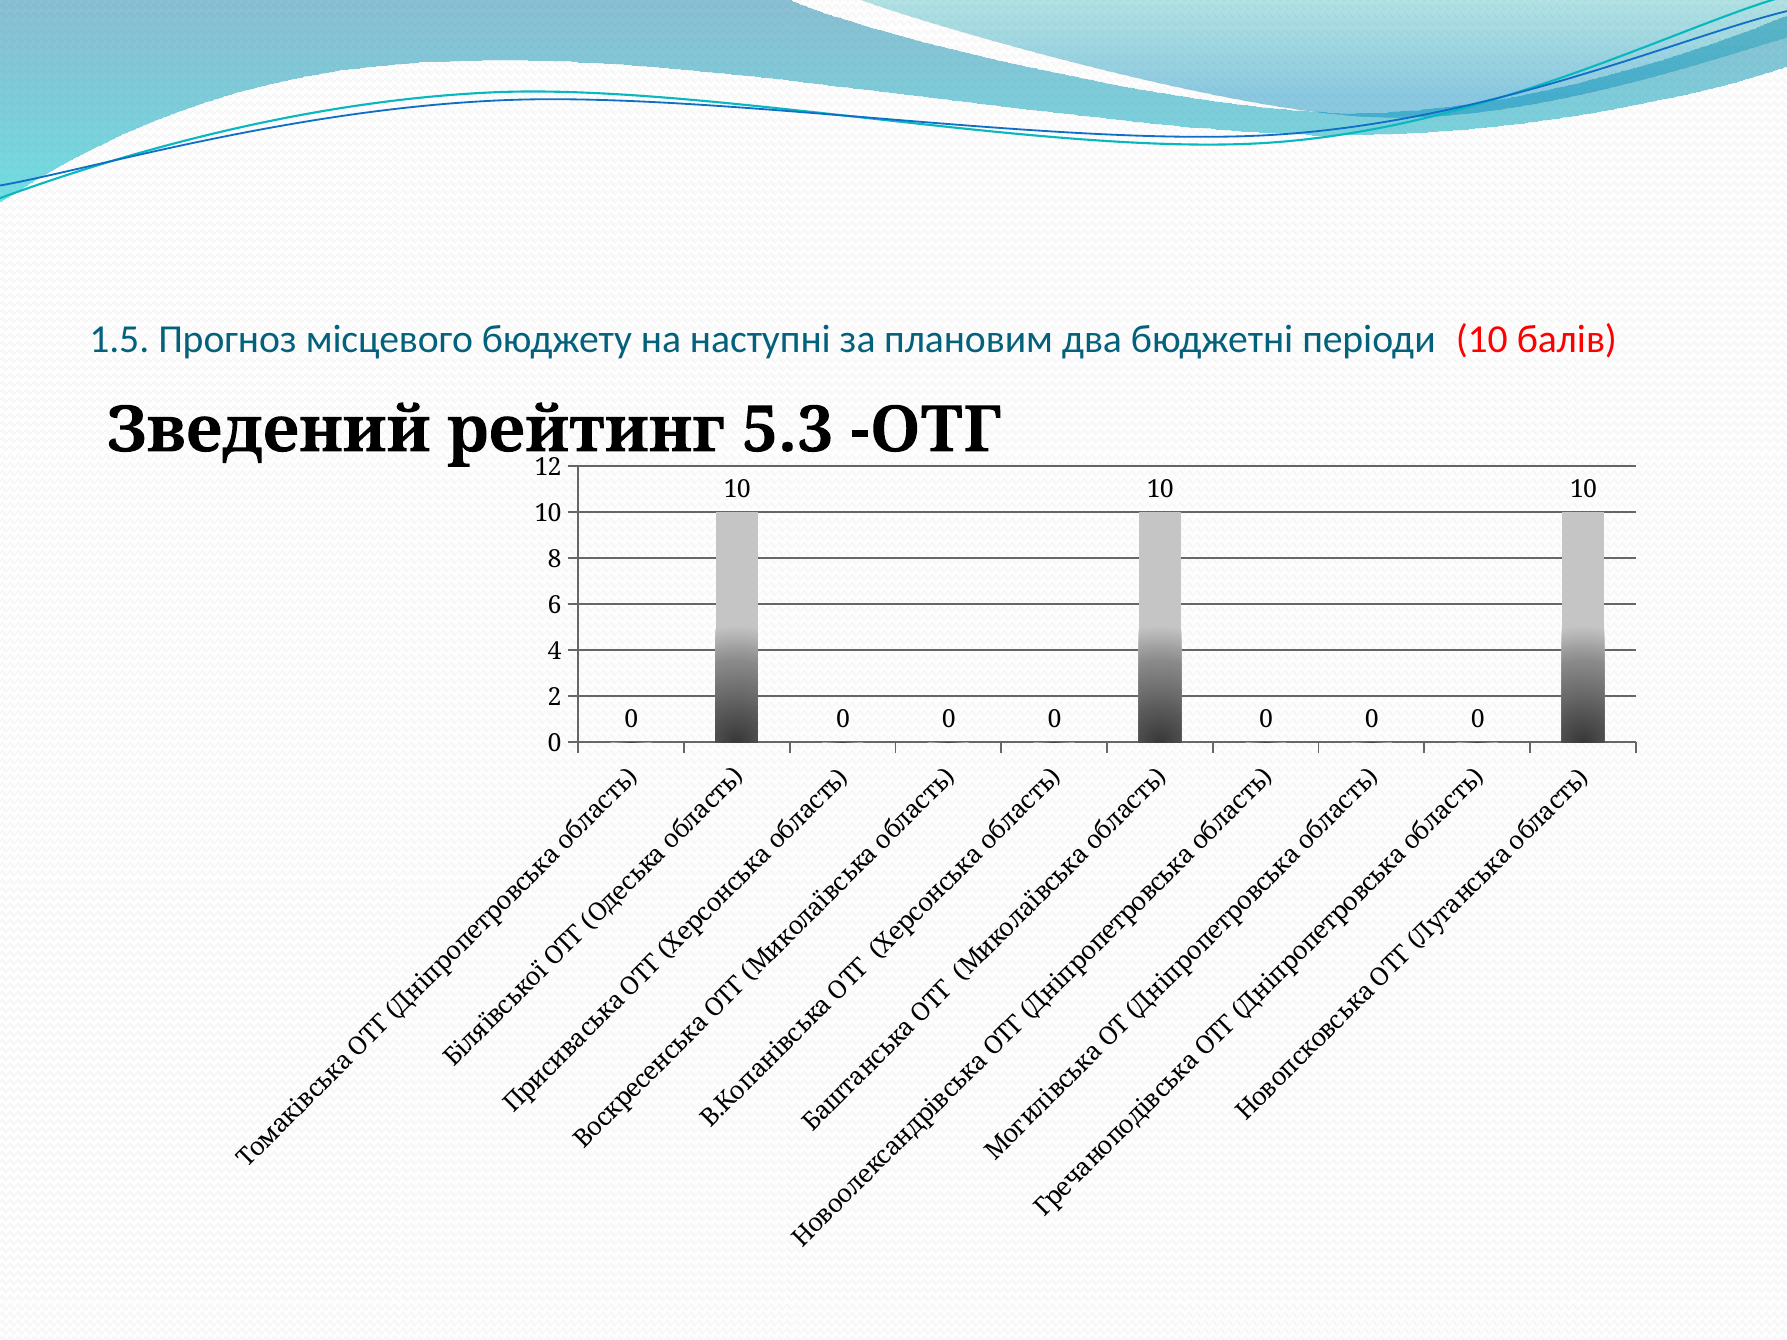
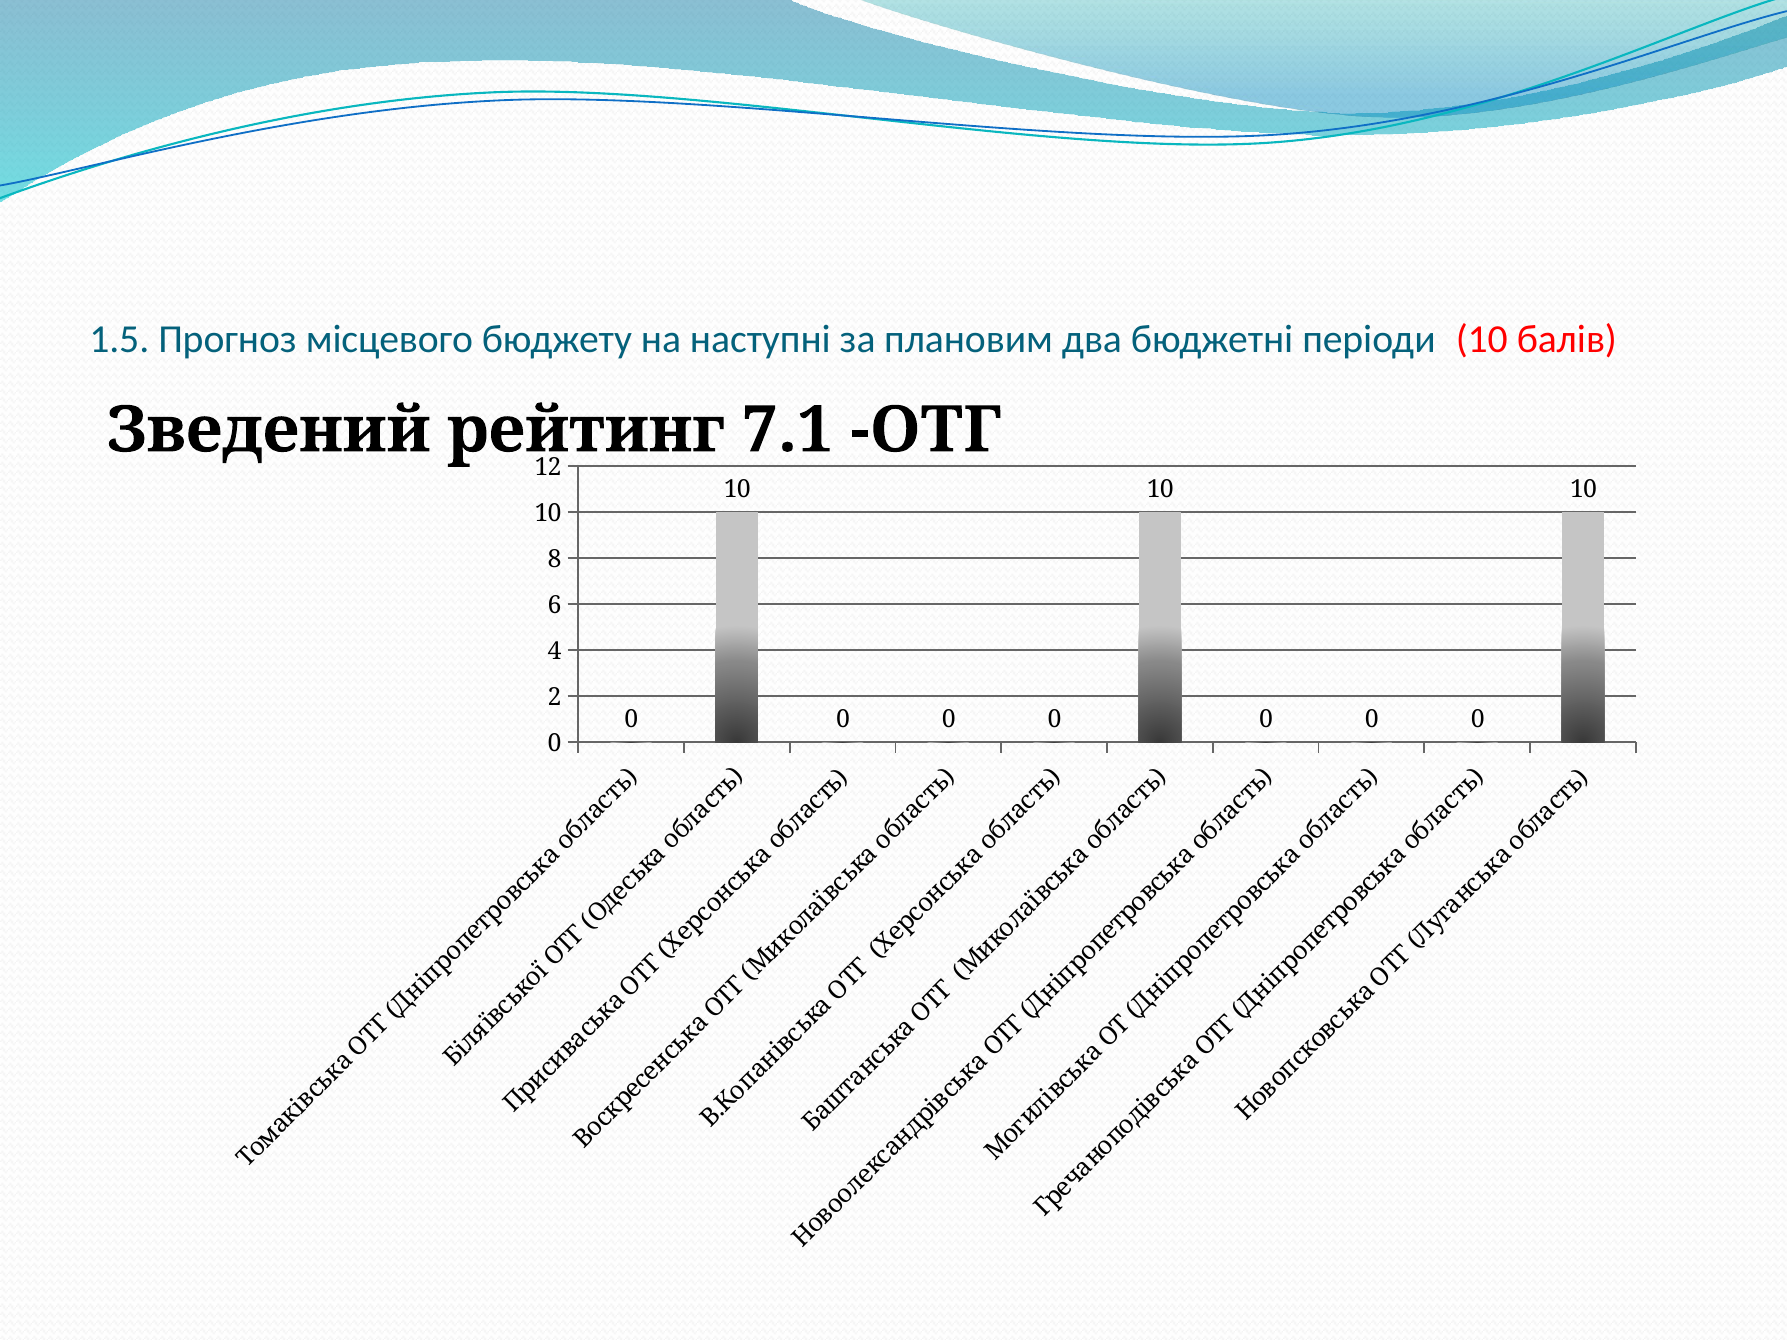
5.3: 5.3 -> 7.1 (787, 430)
